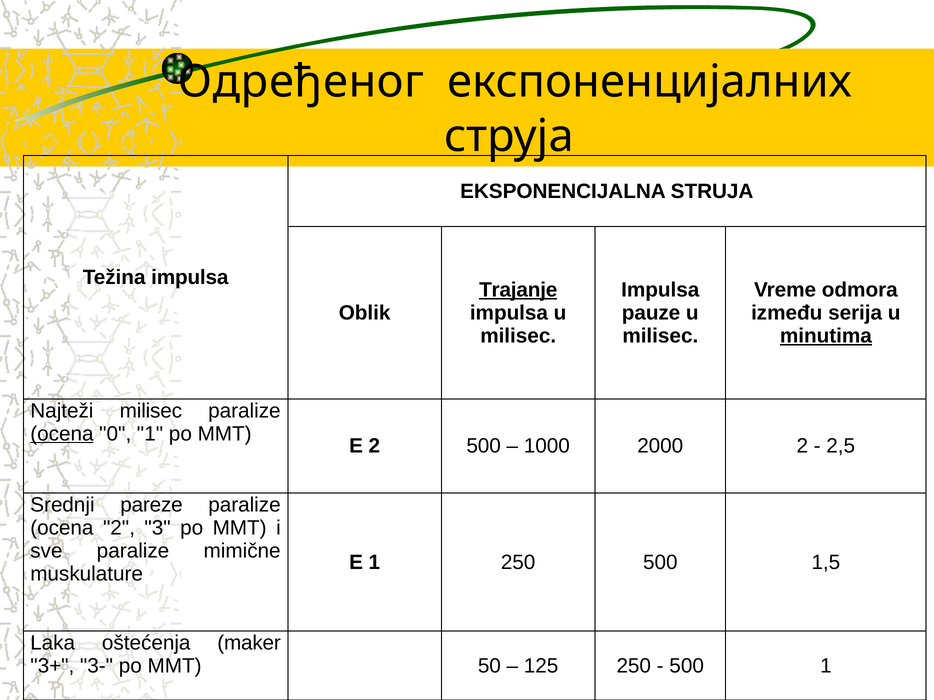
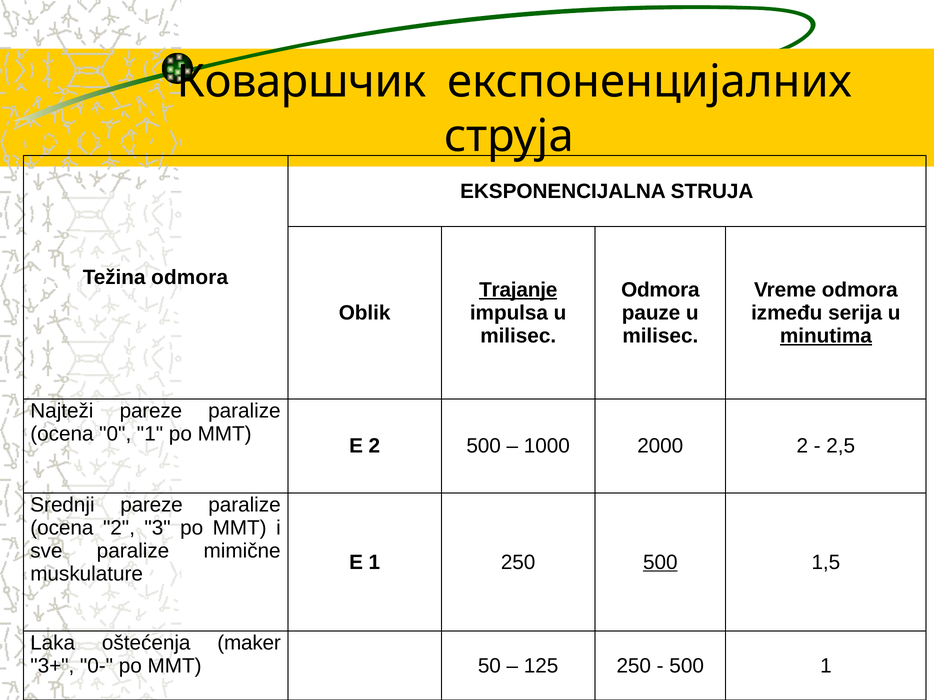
Одређеног: Одређеног -> Коваршчик (302, 82)
Težina impulsa: impulsa -> odmora (190, 278)
Impulsa: Impulsa -> Odmora (660, 290)
Najteži milisec: milisec -> pareze (151, 411)
ocena underline: present -> none (62, 434)
500 underline: none -> present (660, 563)
3-: 3- -> 0- (96, 666)
